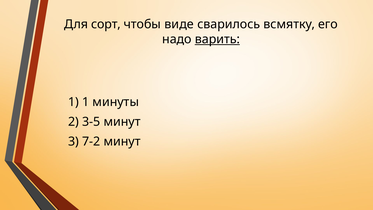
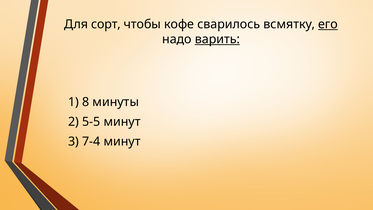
виде: виде -> кофе (179, 24)
его underline: none -> present (328, 24)
1 1: 1 -> 8 (86, 102)
3-5: 3-5 -> 5-5 (91, 122)
7-2: 7-2 -> 7-4 (91, 141)
